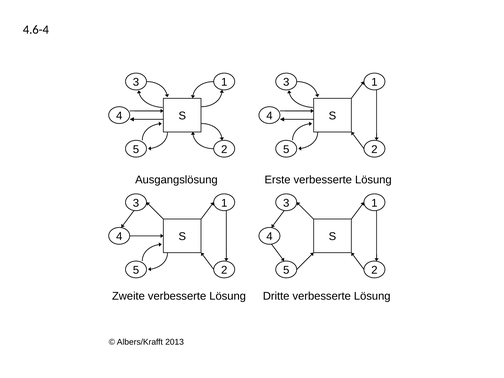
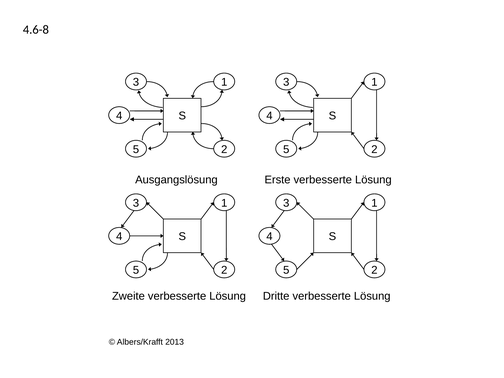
4.6-4: 4.6-4 -> 4.6-8 (36, 30)
